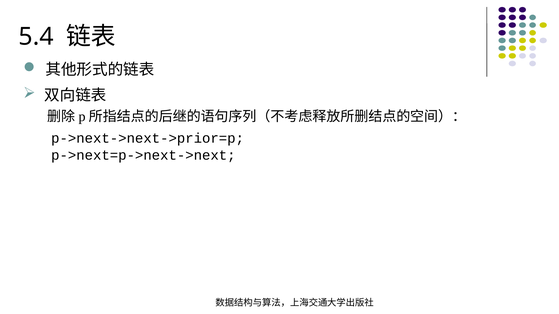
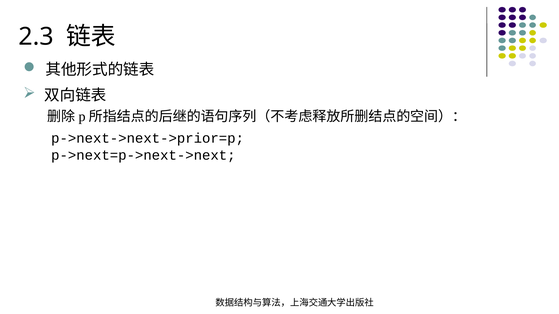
5.4: 5.4 -> 2.3 (36, 37)
